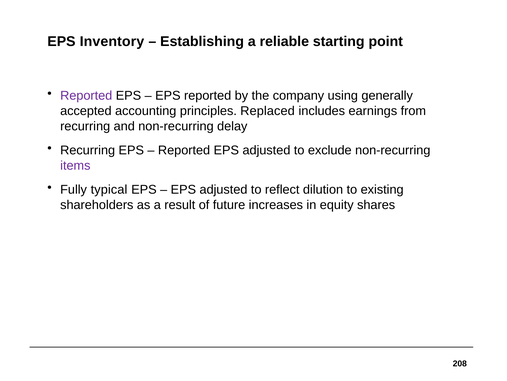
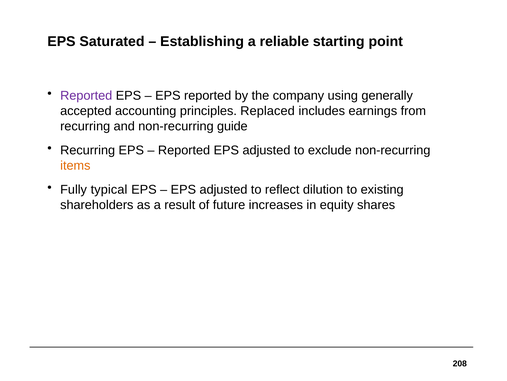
Inventory: Inventory -> Saturated (112, 42)
delay: delay -> guide (232, 126)
items colour: purple -> orange (75, 165)
